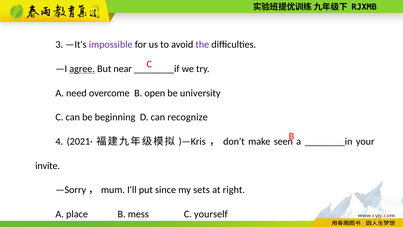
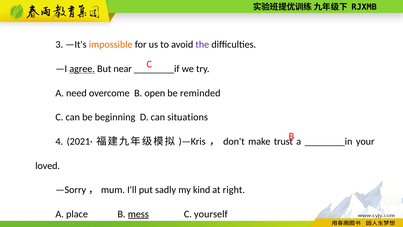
impossible colour: purple -> orange (111, 45)
university: university -> reminded (200, 93)
recognize: recognize -> situations (188, 117)
seen: seen -> trust (283, 141)
invite: invite -> loved (48, 165)
since: since -> sadly (166, 190)
sets: sets -> kind (202, 190)
mess underline: none -> present (138, 214)
